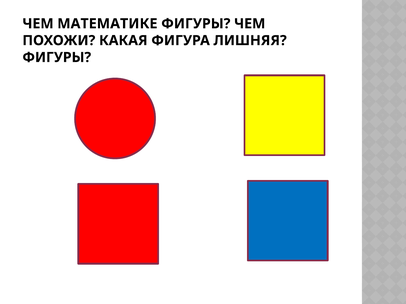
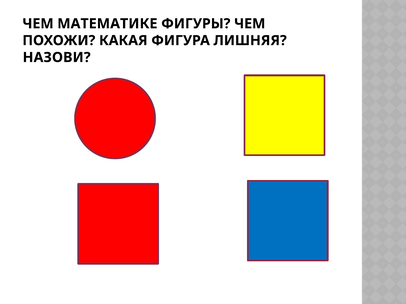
ФИГУРЫ: ФИГУРЫ -> НАЗОВИ (57, 57)
